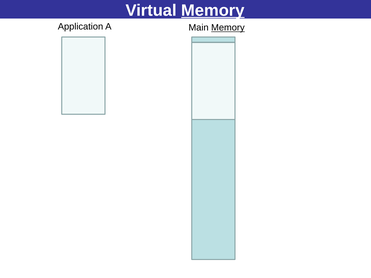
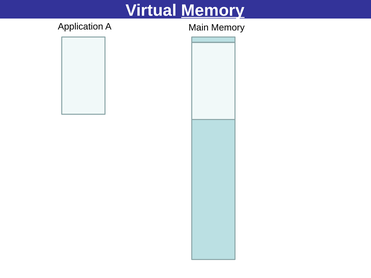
Memory underline: present -> none (228, 28)
